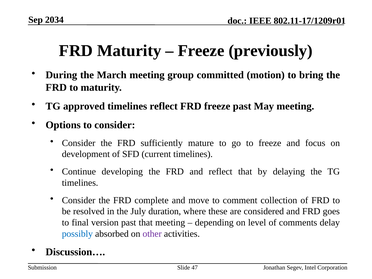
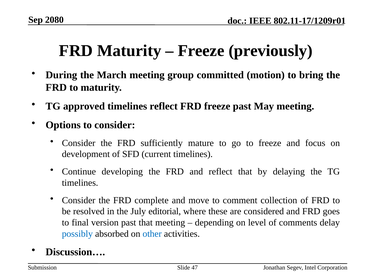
2034: 2034 -> 2080 (54, 20)
duration: duration -> editorial (165, 211)
other colour: purple -> blue (152, 234)
